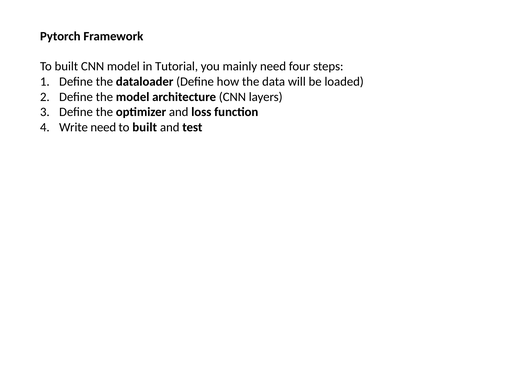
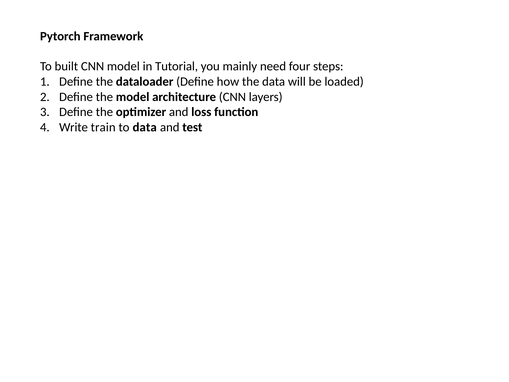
Write need: need -> train (103, 127)
built: built -> data (145, 127)
